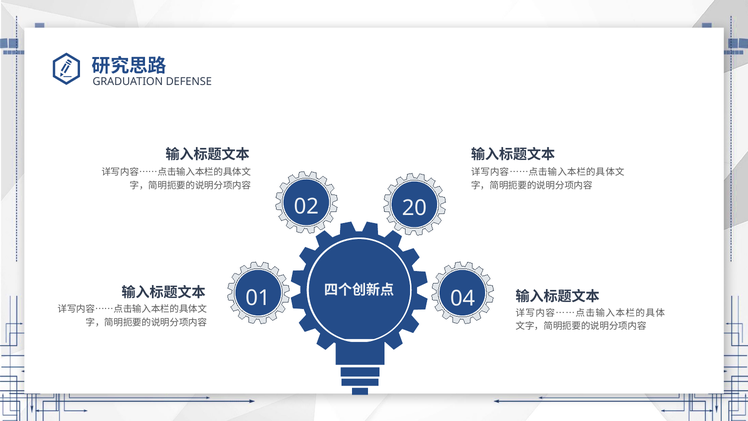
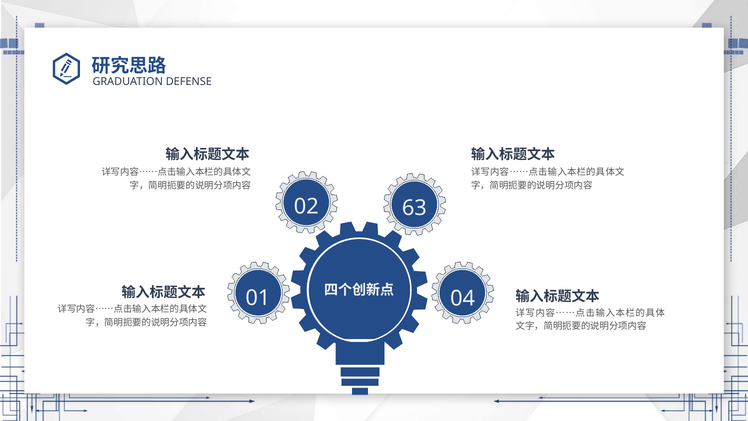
20: 20 -> 63 (414, 208)
